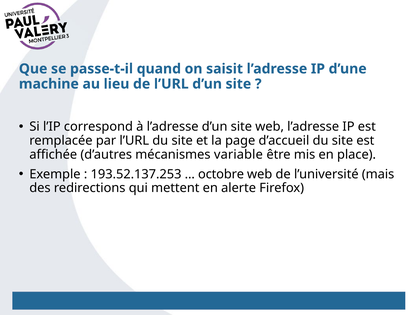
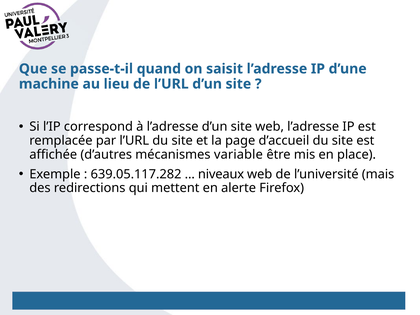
193.52.137.253: 193.52.137.253 -> 639.05.117.282 (136, 174)
octobre: octobre -> niveaux (221, 174)
